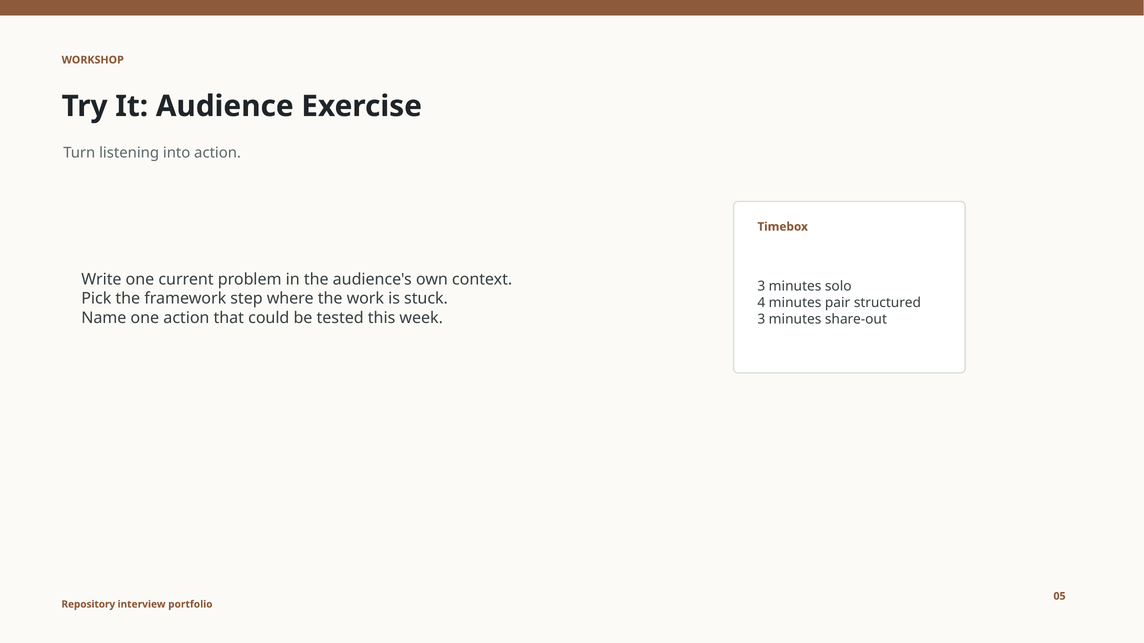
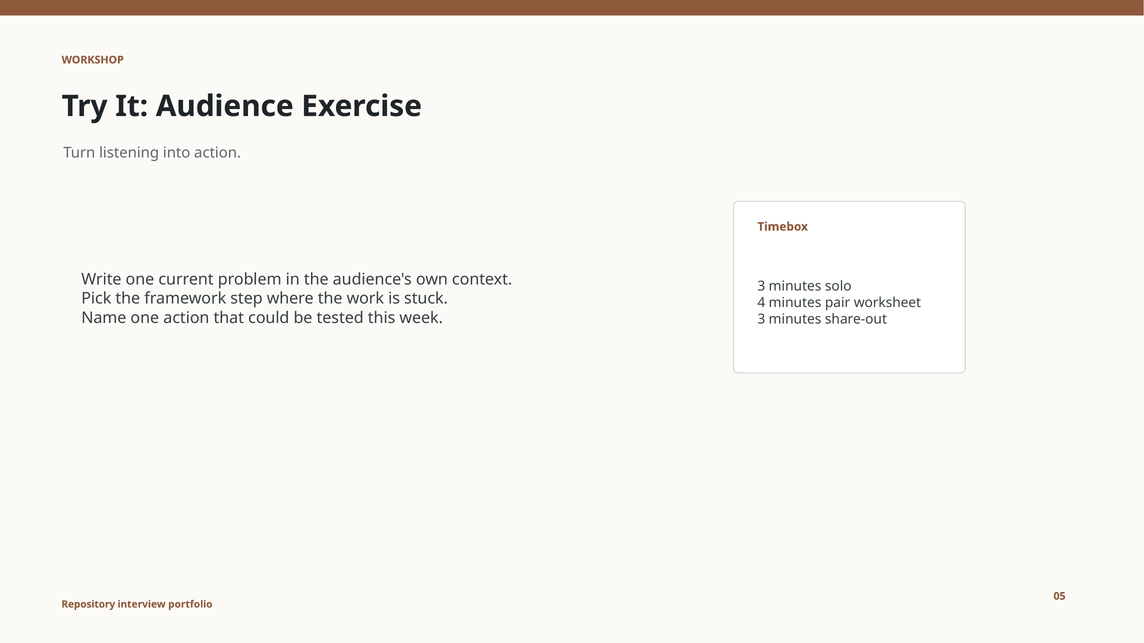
structured: structured -> worksheet (887, 303)
